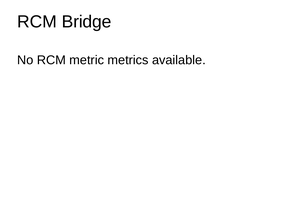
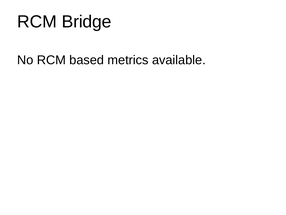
metric: metric -> based (87, 60)
